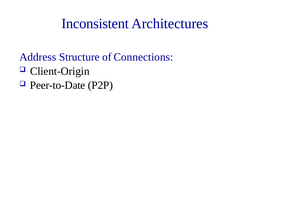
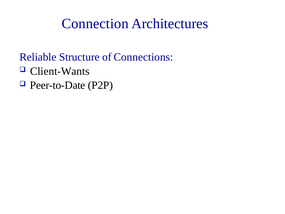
Inconsistent: Inconsistent -> Connection (95, 24)
Address: Address -> Reliable (38, 57)
Client-Origin: Client-Origin -> Client-Wants (60, 71)
